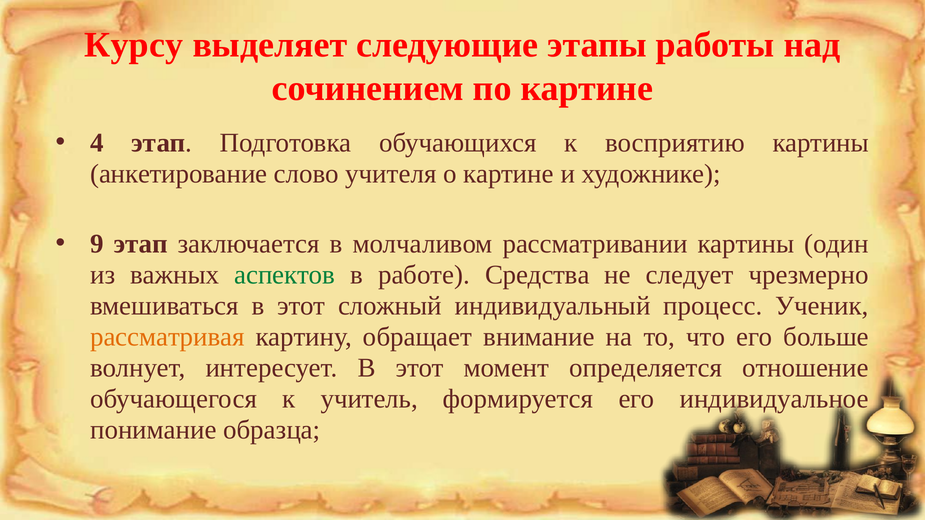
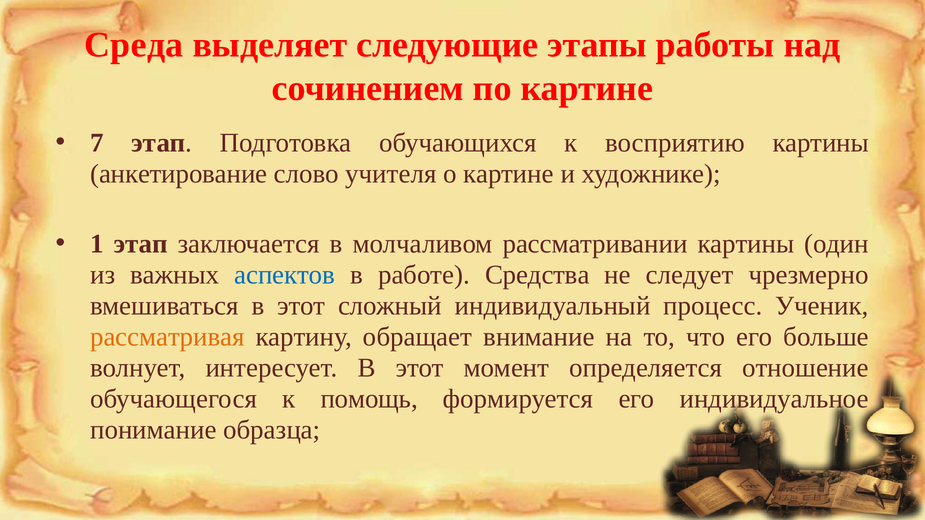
Курсу: Курсу -> Среда (134, 45)
4: 4 -> 7 (97, 143)
9: 9 -> 1 (97, 244)
аспектов colour: green -> blue (285, 275)
учитель: учитель -> помощь (369, 399)
